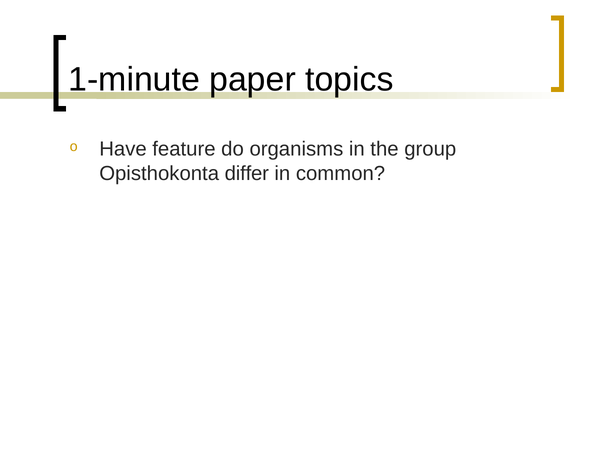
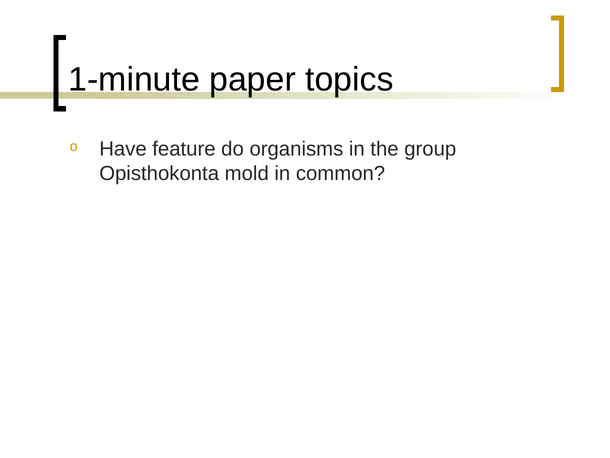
differ: differ -> mold (247, 173)
